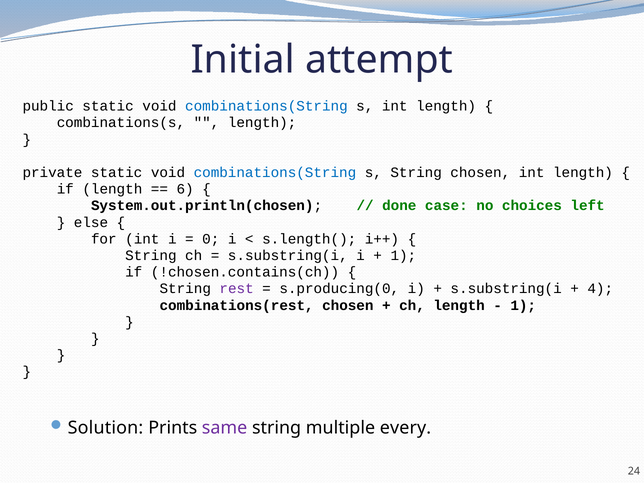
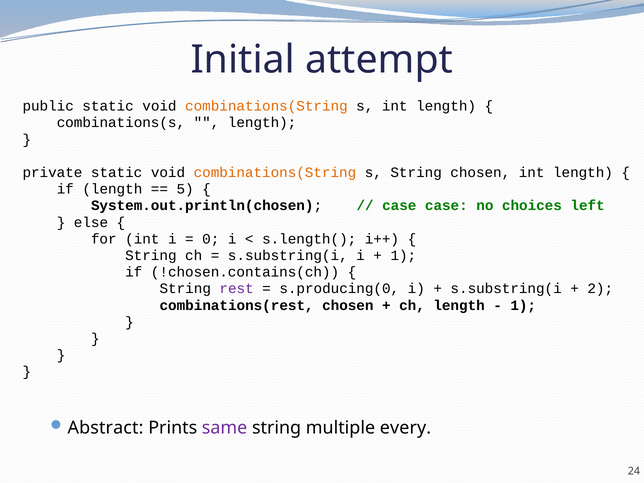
combinations(String colour: blue -> orange (266, 106)
combinations(String colour: blue -> orange (275, 172)
6: 6 -> 5 (185, 189)
done: done -> case (399, 206)
4: 4 -> 2 (600, 289)
Solution: Solution -> Abstract (106, 428)
